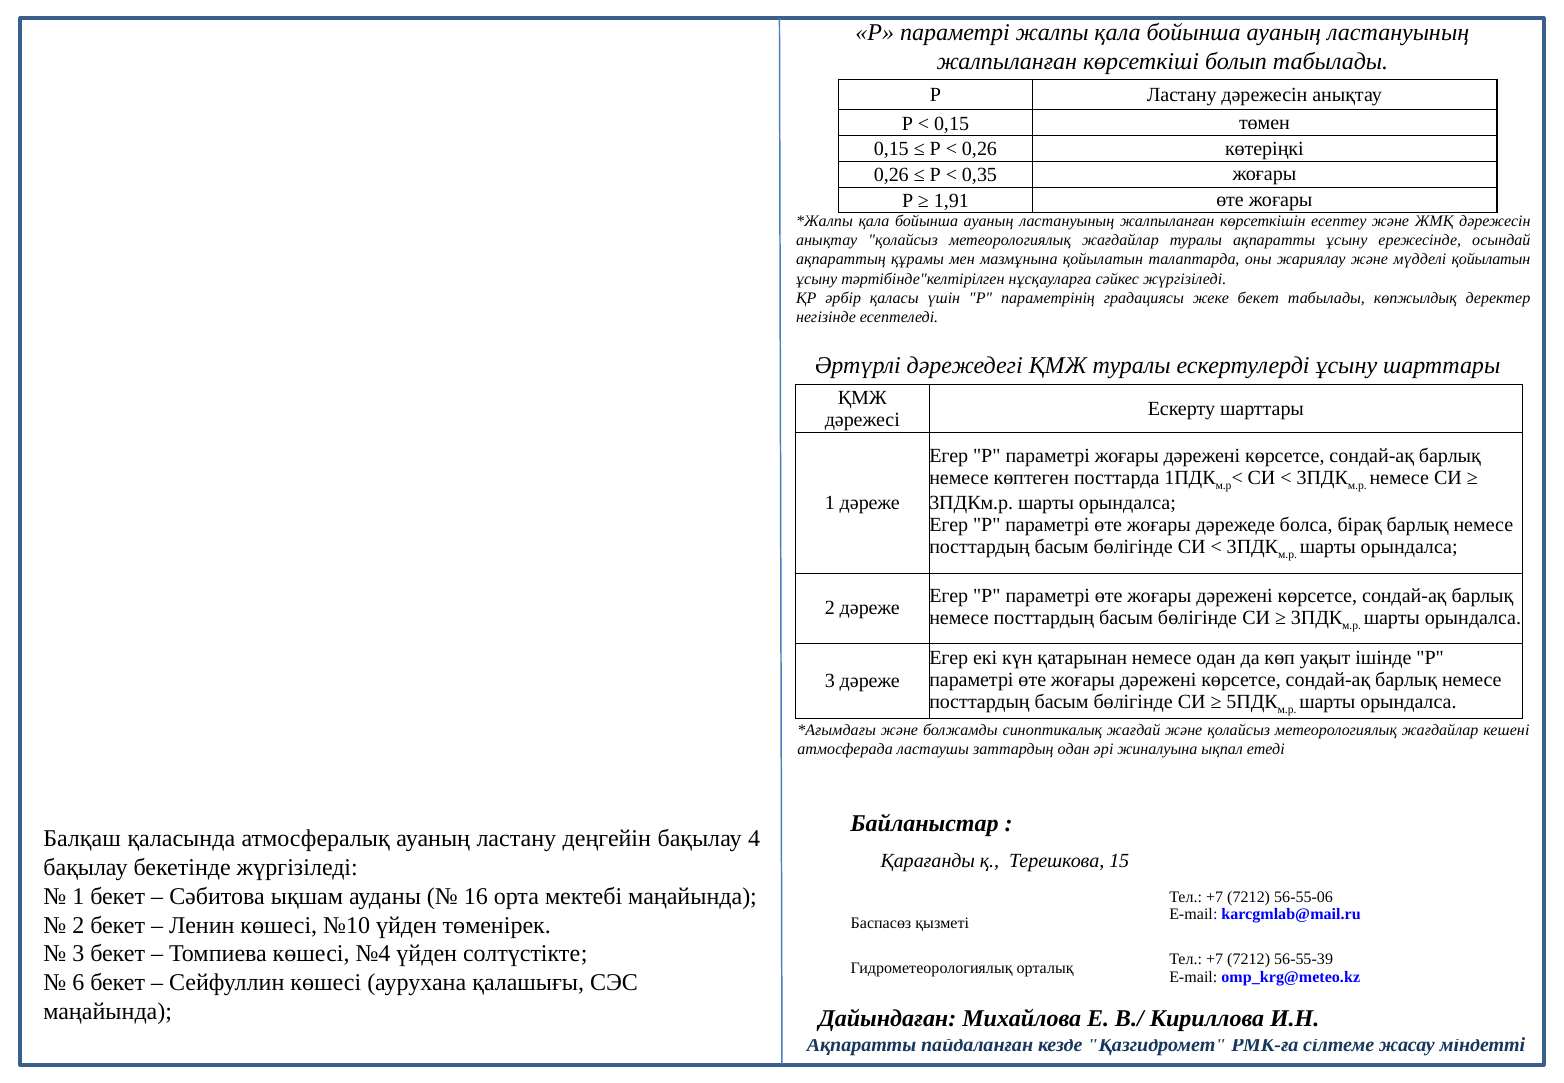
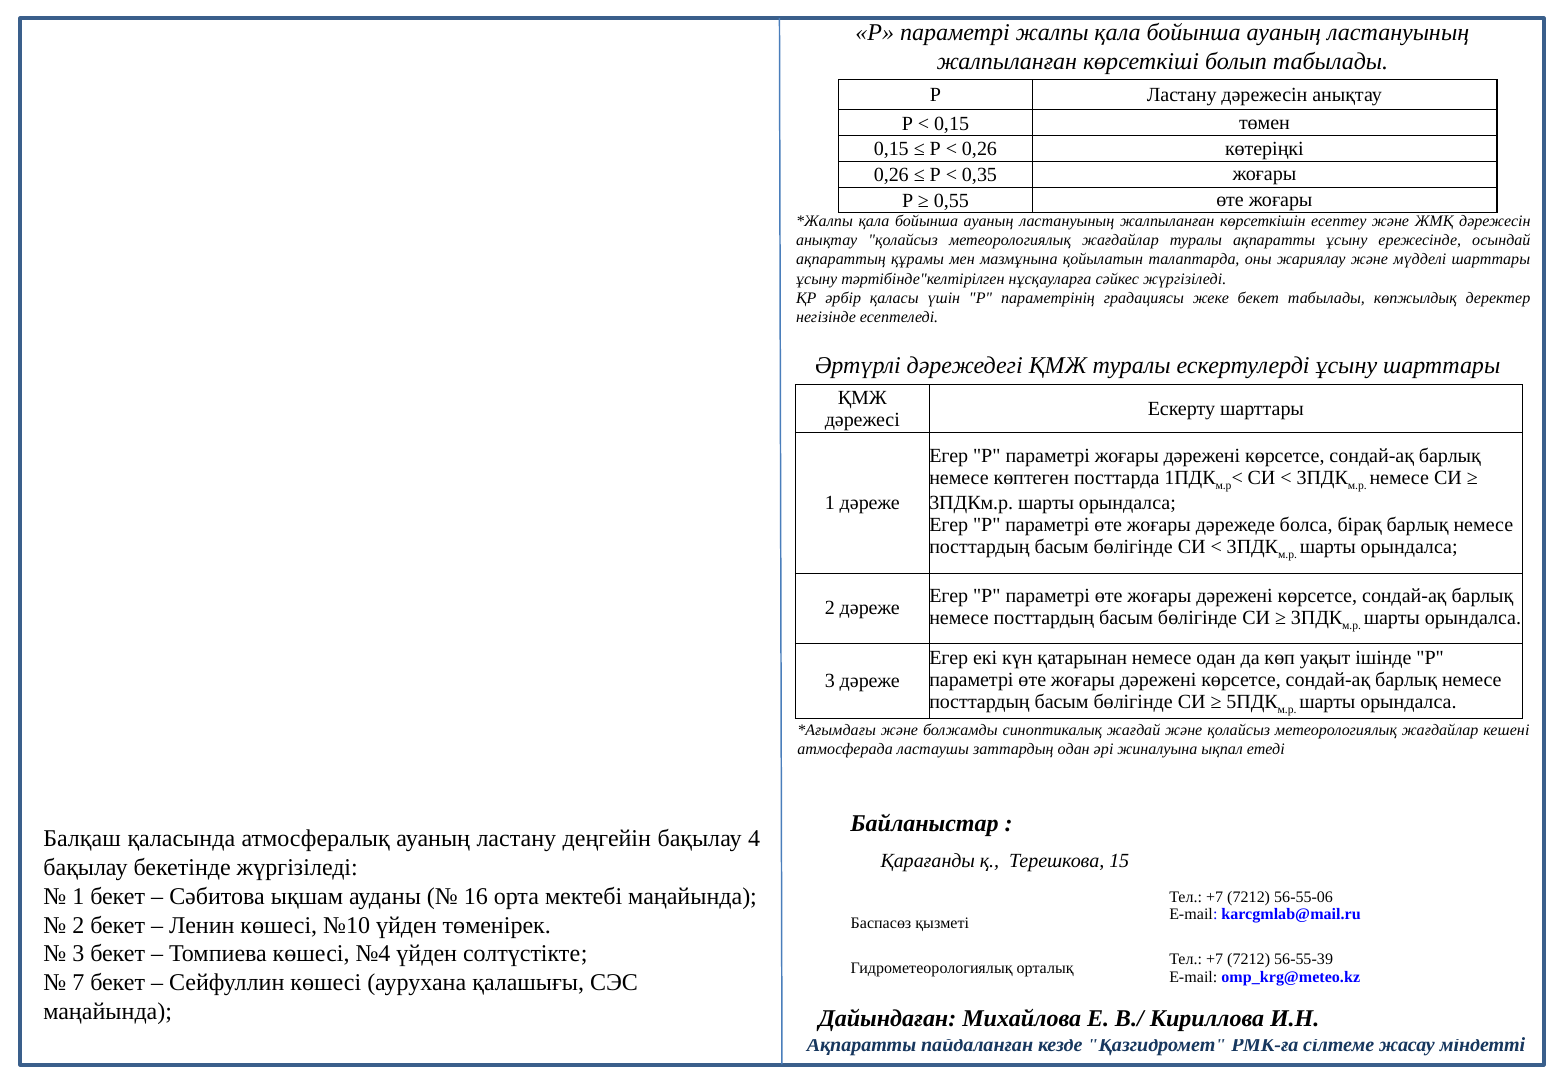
1,91: 1,91 -> 0,55 (951, 201)
мүдделі қойылатын: қойылатын -> шарттары (1491, 260)
6: 6 -> 7 (78, 983)
